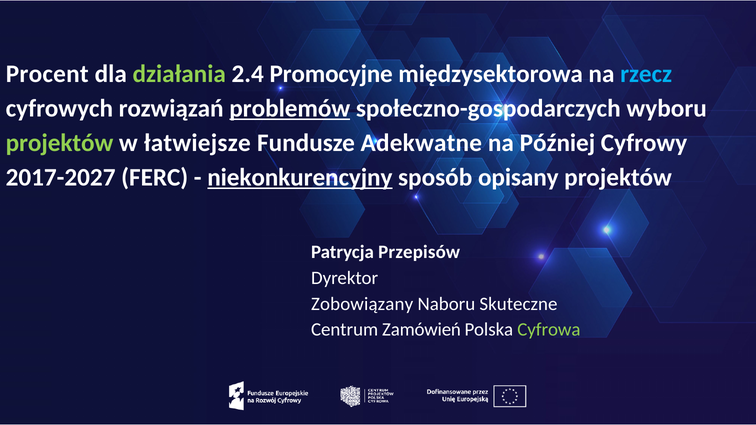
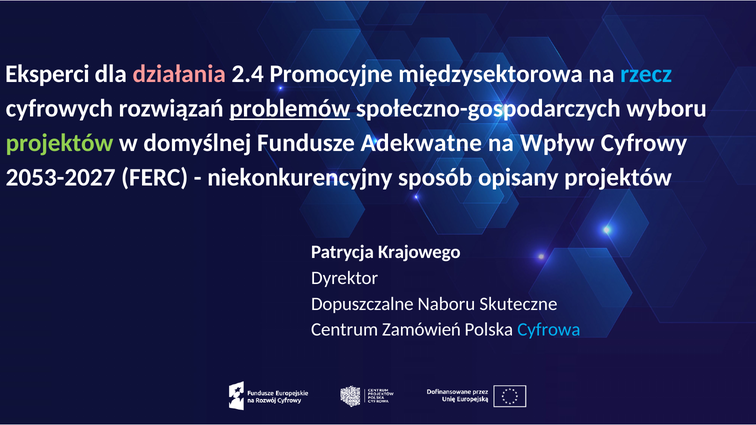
Procent: Procent -> Eksperci (47, 74)
działania colour: light green -> pink (179, 74)
łatwiejsze: łatwiejsze -> domyślnej (197, 143)
Później: Później -> Wpływ (557, 143)
2017-2027: 2017-2027 -> 2053-2027 (61, 177)
niekonkurencyjny underline: present -> none (300, 177)
Przepisów: Przepisów -> Krajowego (419, 252)
Zobowiązany: Zobowiązany -> Dopuszczalne (362, 304)
Cyfrowa colour: light green -> light blue (549, 330)
